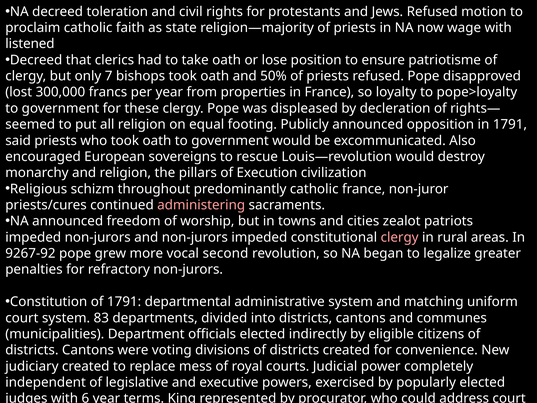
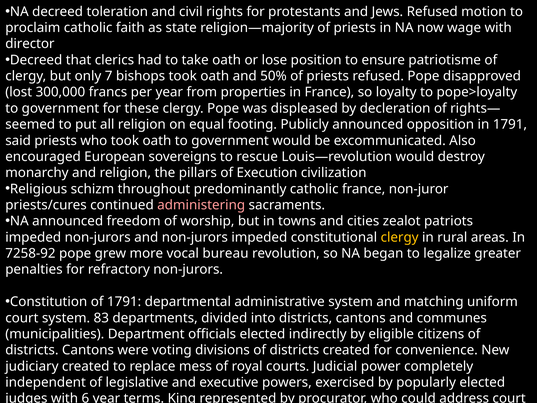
listened: listened -> director (30, 44)
clergy colour: pink -> yellow (400, 237)
9267-92: 9267-92 -> 7258-92 (30, 253)
second: second -> bureau (225, 253)
